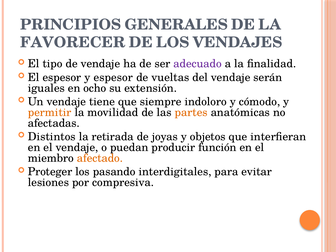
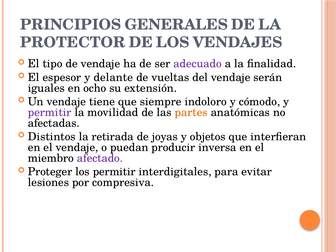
FAVORECER: FAVORECER -> PROTECTOR (73, 43)
y espesor: espesor -> delante (113, 77)
permitir colour: orange -> purple (50, 112)
función: función -> inversa (217, 147)
afectado colour: orange -> purple (100, 158)
los pasando: pasando -> permitir (114, 172)
